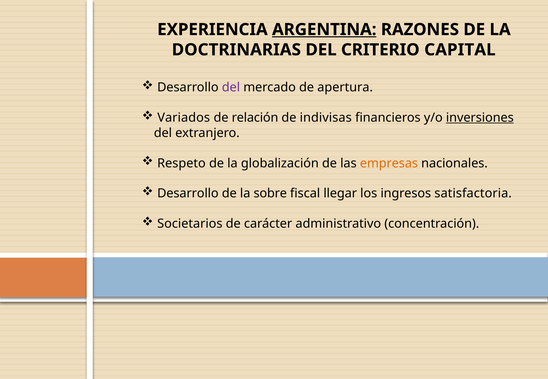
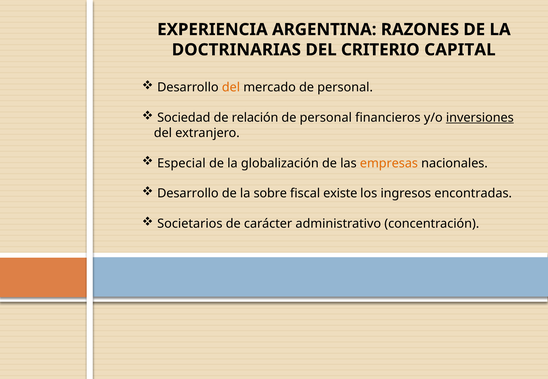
ARGENTINA underline: present -> none (324, 30)
del colour: purple -> orange (231, 87)
mercado de apertura: apertura -> personal (345, 87)
Variados: Variados -> Sociedad (184, 118)
indivisas: indivisas -> personal (326, 118)
Respeto: Respeto -> Especial (181, 163)
llegar: llegar -> existe (340, 194)
satisfactoria: satisfactoria -> encontradas (473, 194)
